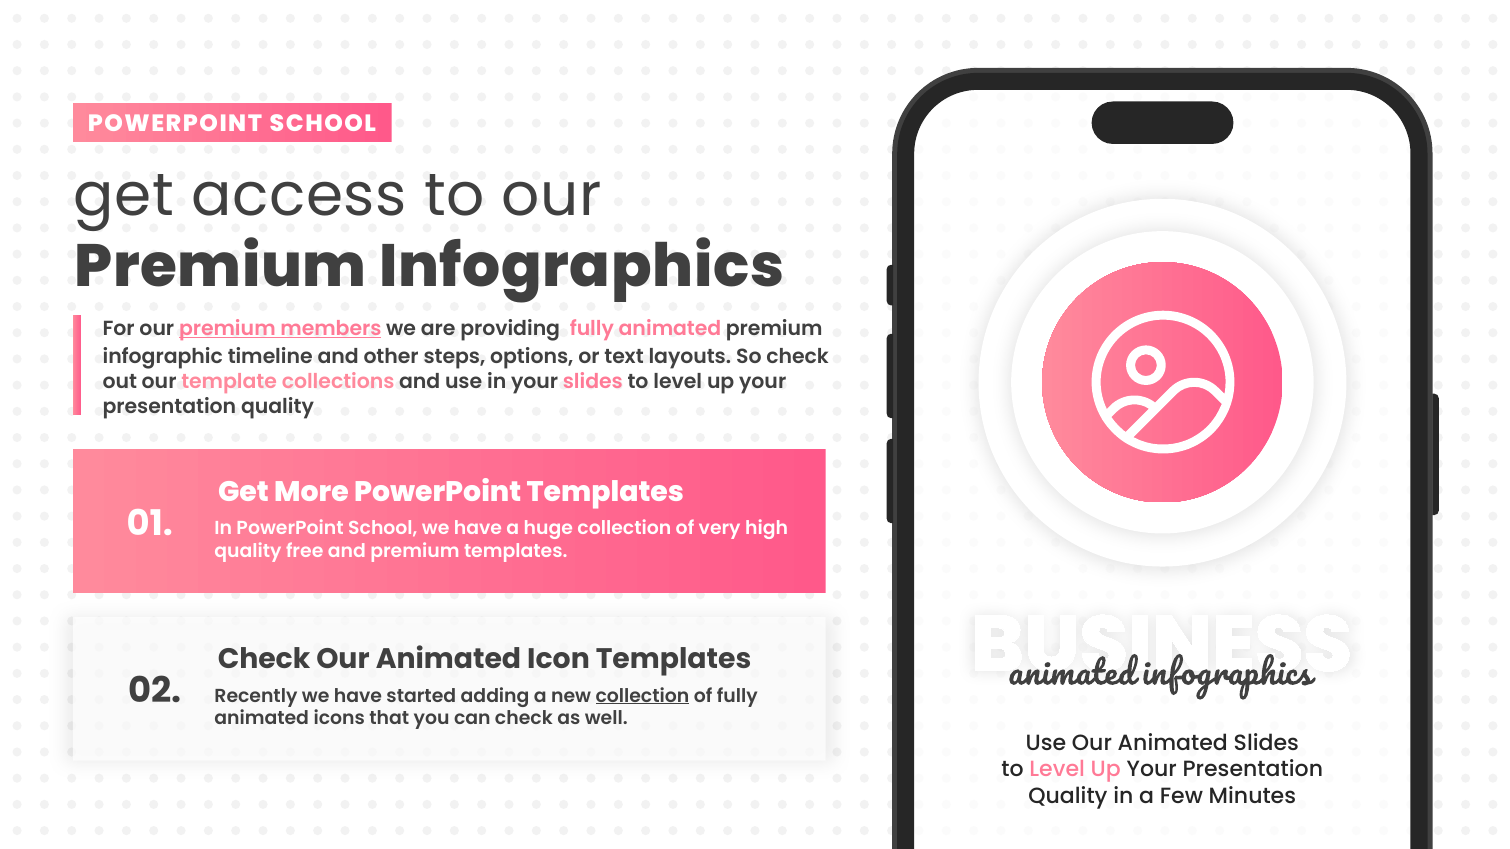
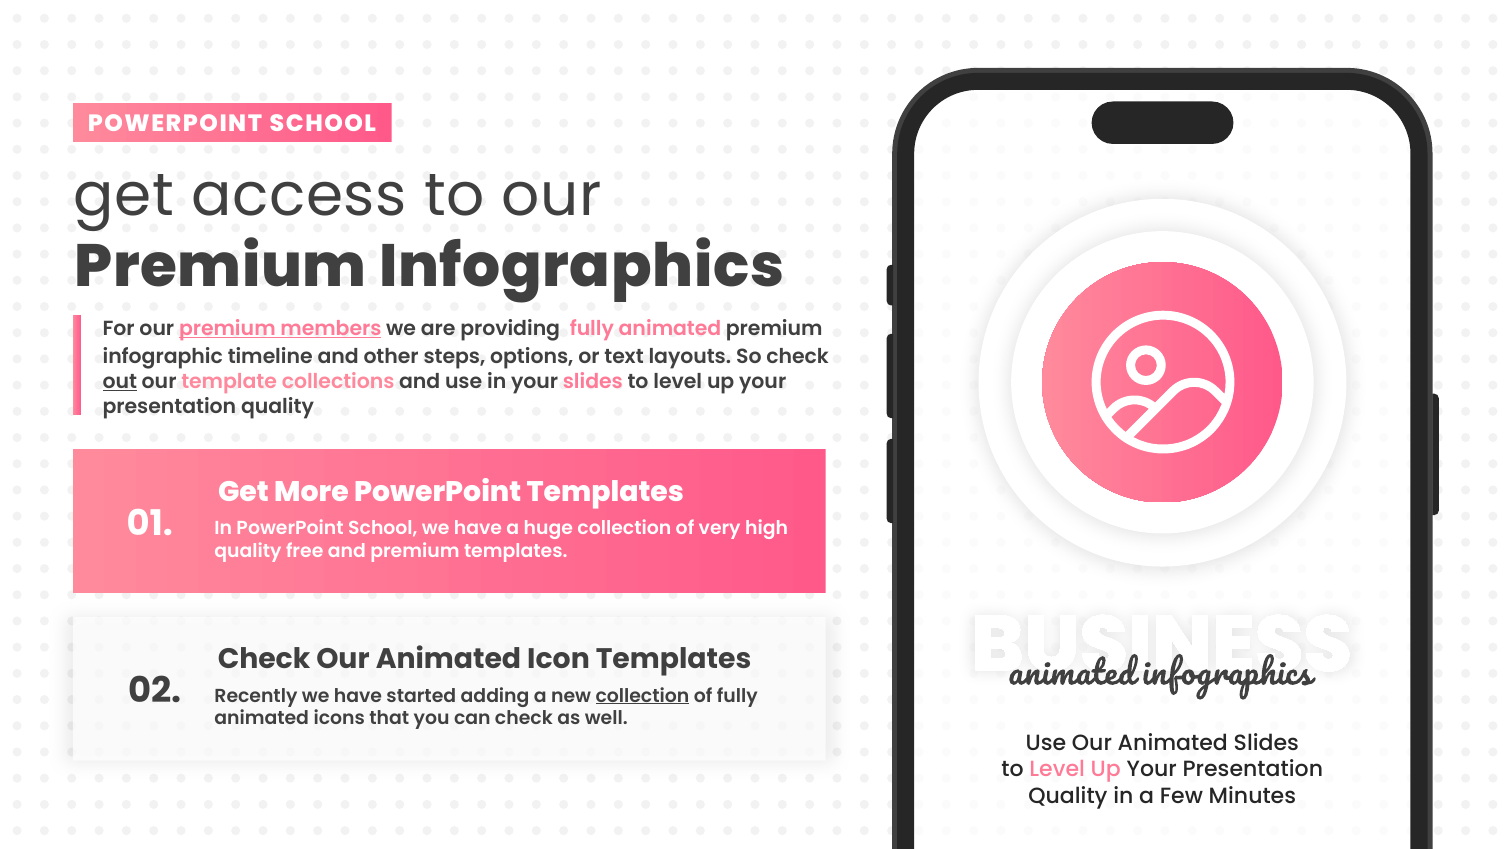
out underline: none -> present (120, 382)
